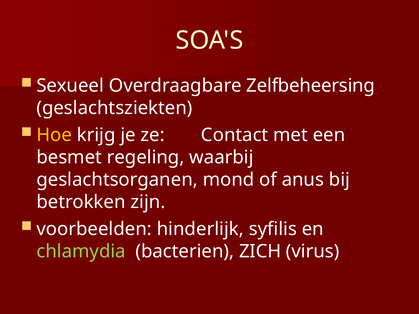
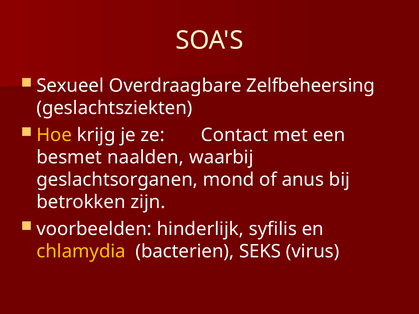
regeling: regeling -> naalden (145, 158)
chlamydia colour: light green -> yellow (81, 252)
ZICH: ZICH -> SEKS (260, 252)
